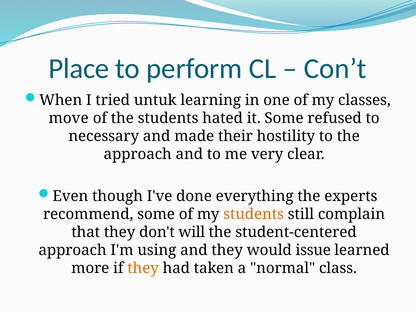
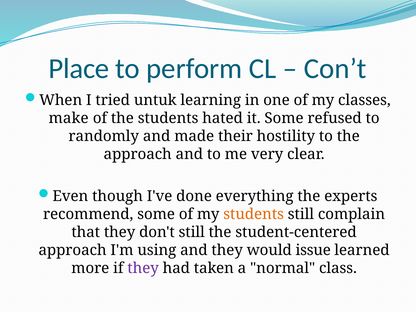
move: move -> make (69, 118)
necessary: necessary -> randomly (104, 136)
don't will: will -> still (192, 232)
they colour: orange -> purple (143, 268)
